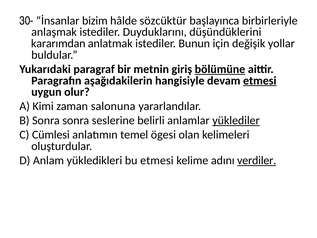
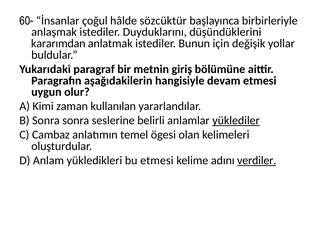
30-: 30- -> 60- (26, 21)
bizim: bizim -> çoğul (95, 21)
bölümüne underline: present -> none (220, 69)
etmesi underline: present -> none (260, 81)
salonuna: salonuna -> kullanılan (113, 106)
Cümlesi: Cümlesi -> Cambaz (51, 135)
